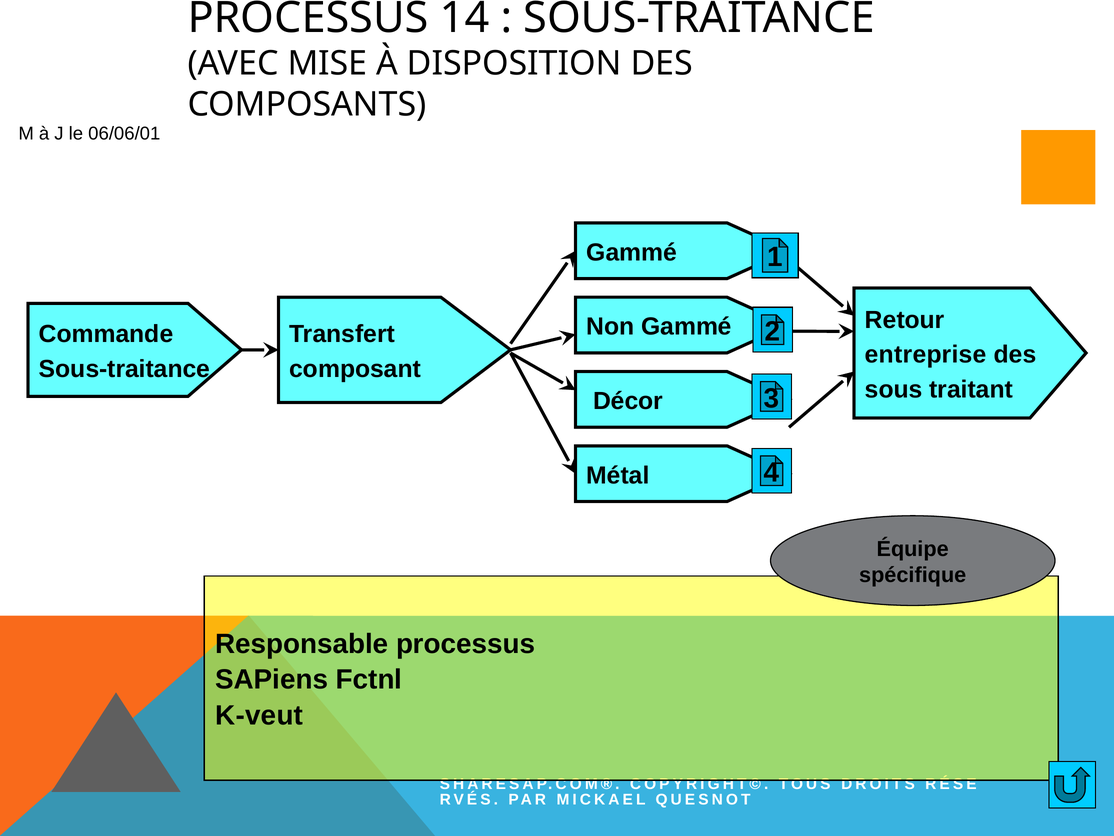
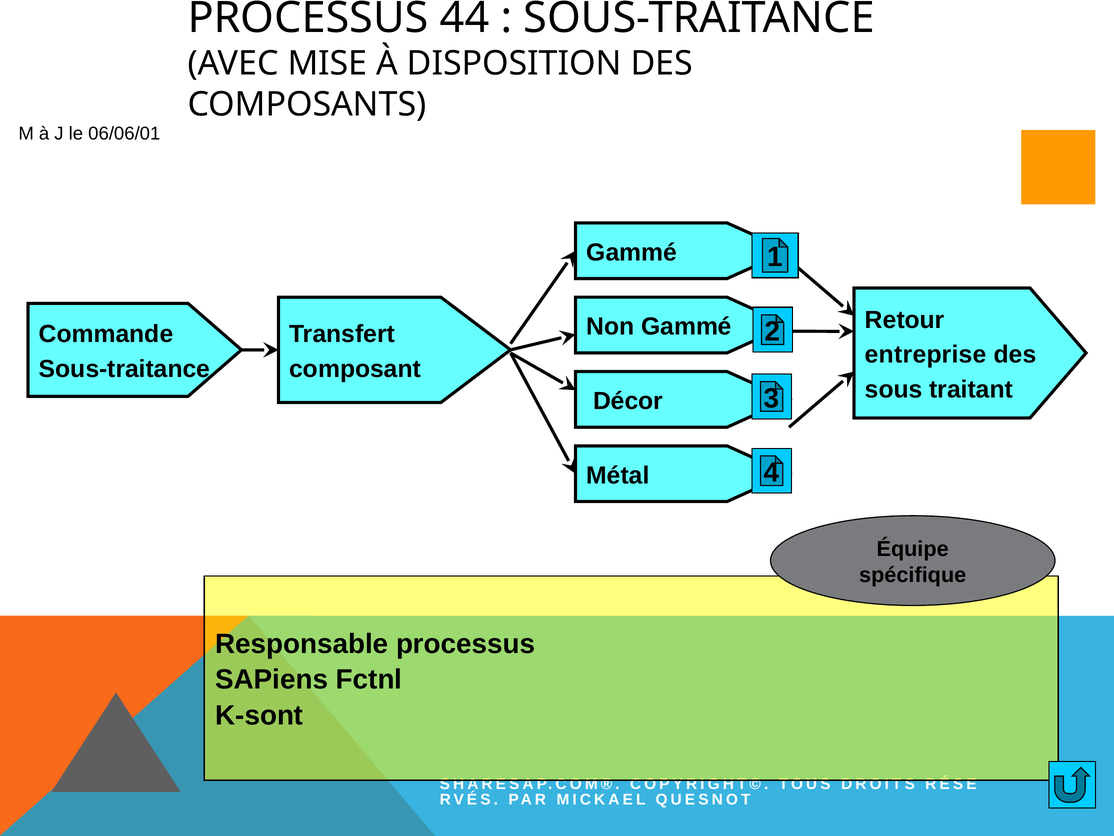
14: 14 -> 44 (465, 18)
K-veut: K-veut -> K-sont (259, 715)
